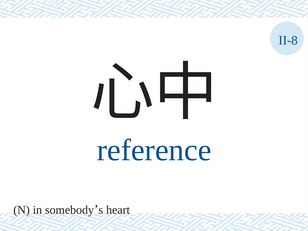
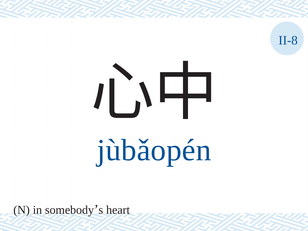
reference: reference -> jùbǎopén (154, 150)
